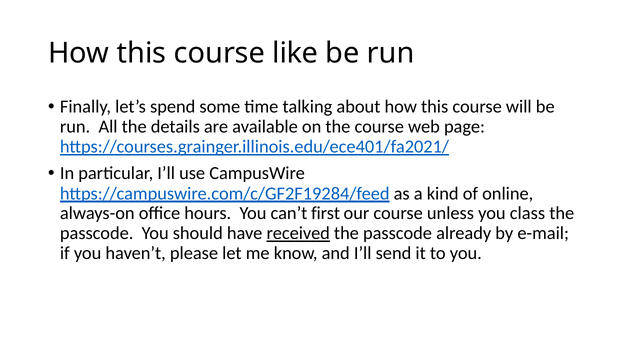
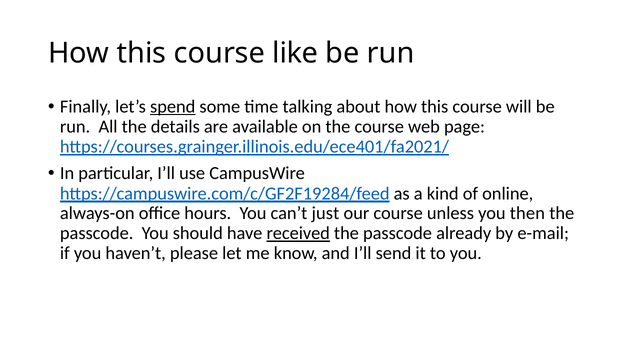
spend underline: none -> present (173, 107)
first: first -> just (325, 213)
class: class -> then (527, 213)
